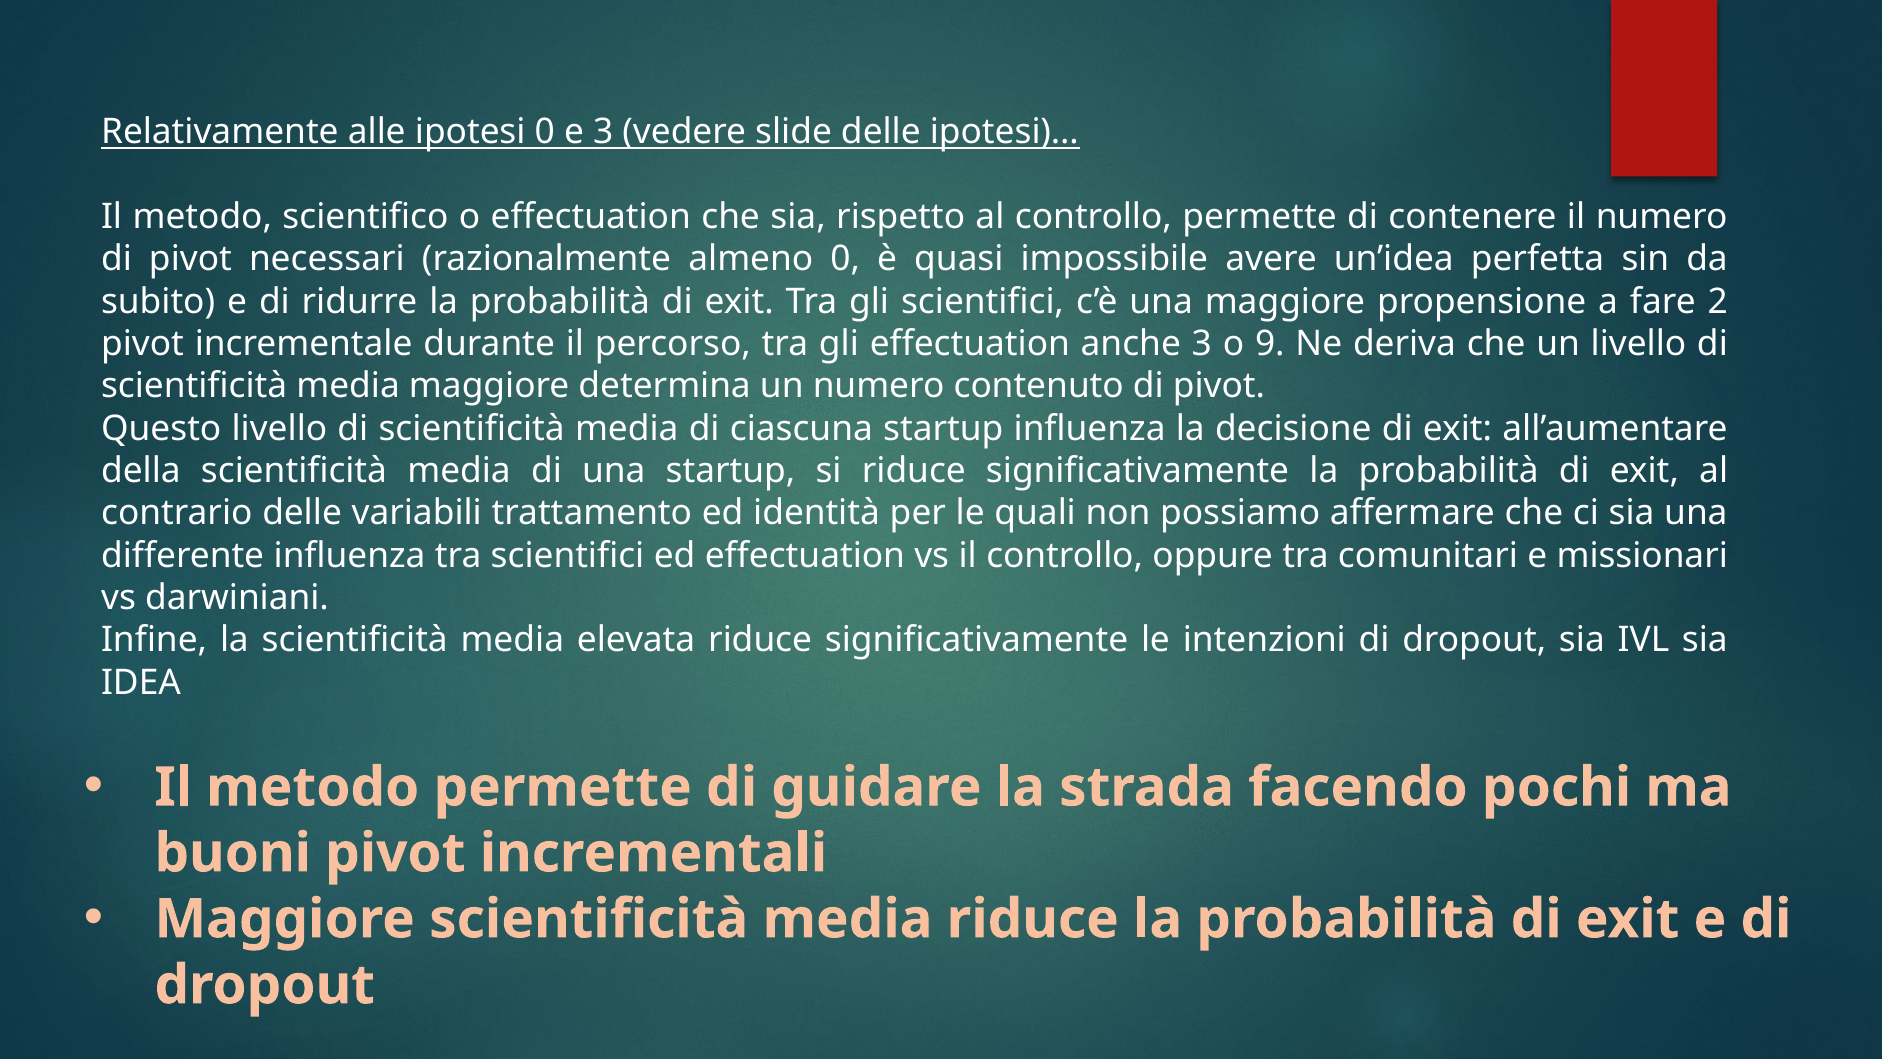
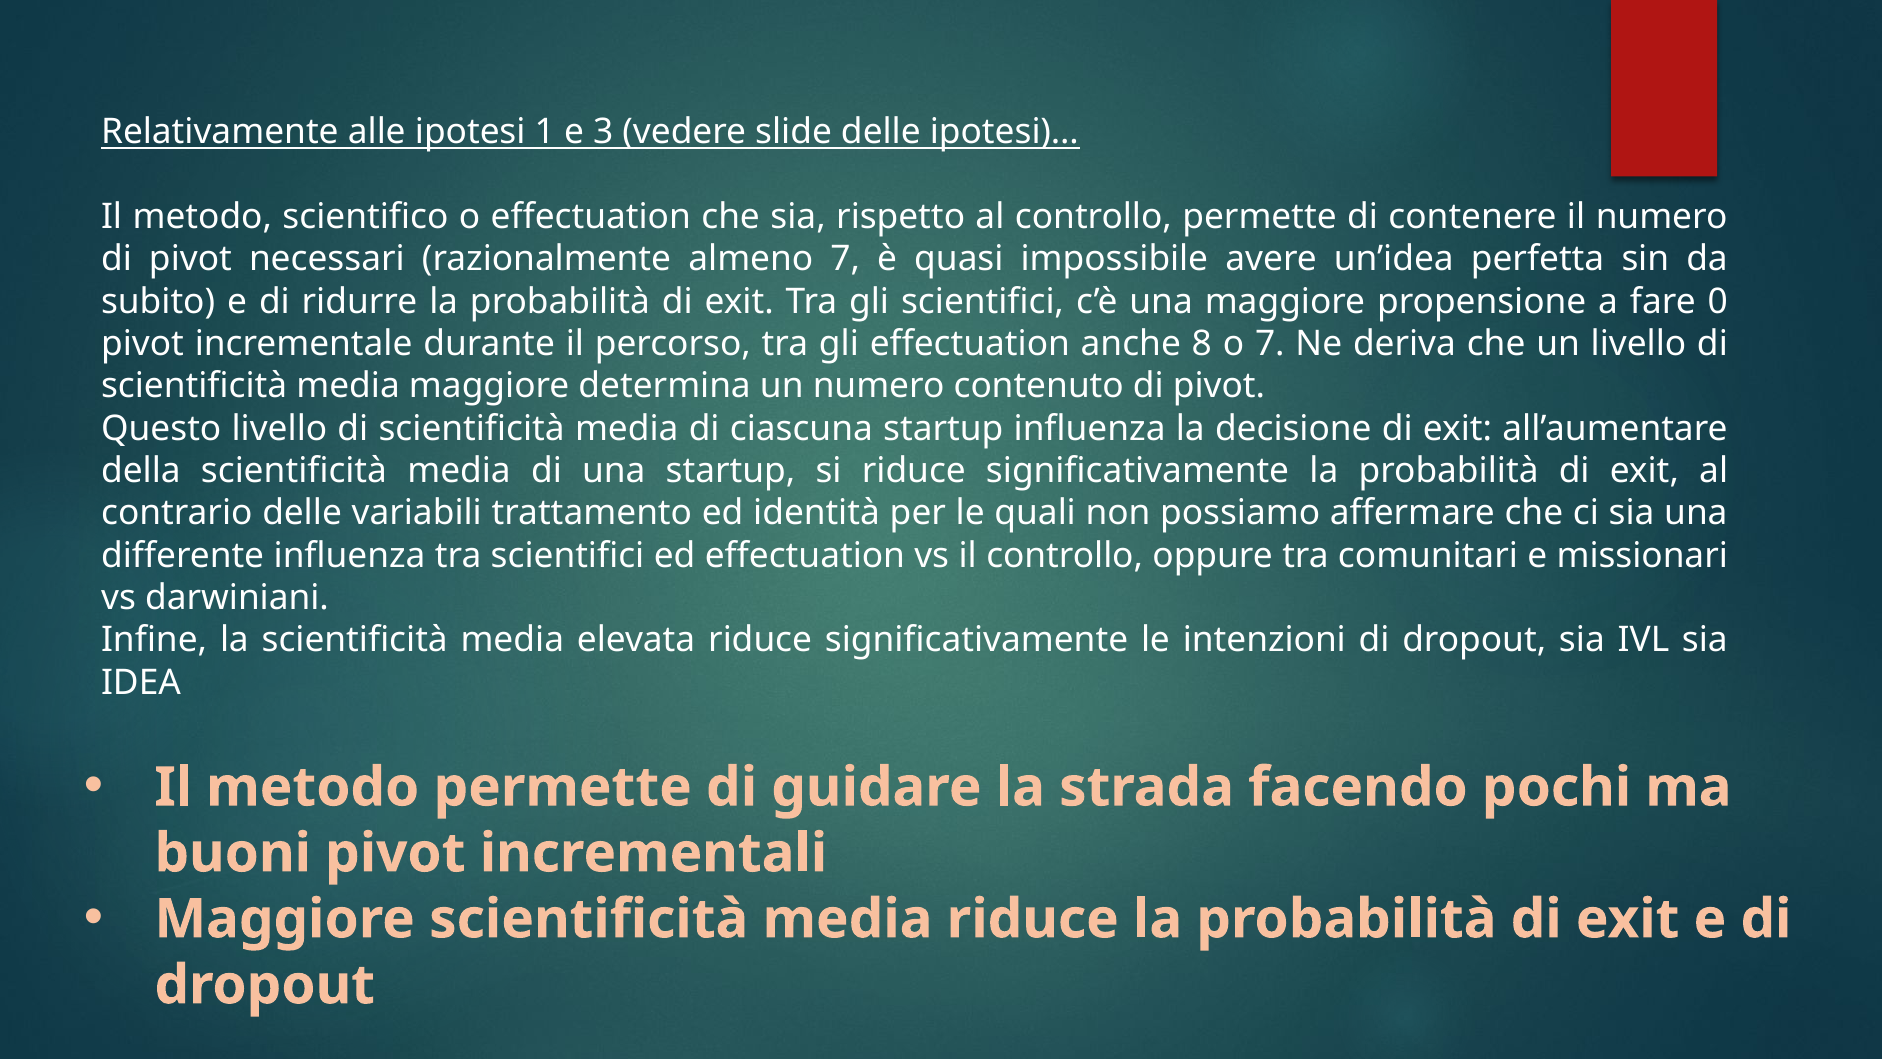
ipotesi 0: 0 -> 1 (545, 132)
almeno 0: 0 -> 7 (845, 259)
2: 2 -> 0 (1718, 301)
anche 3: 3 -> 8 (1202, 344)
o 9: 9 -> 7 (1270, 344)
